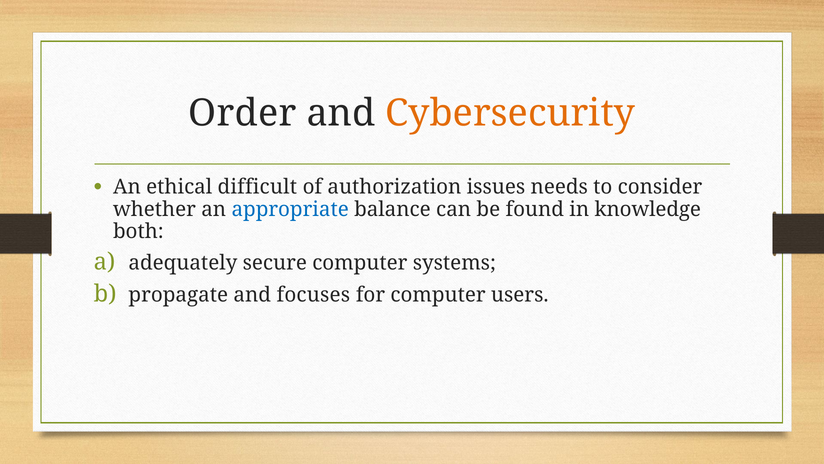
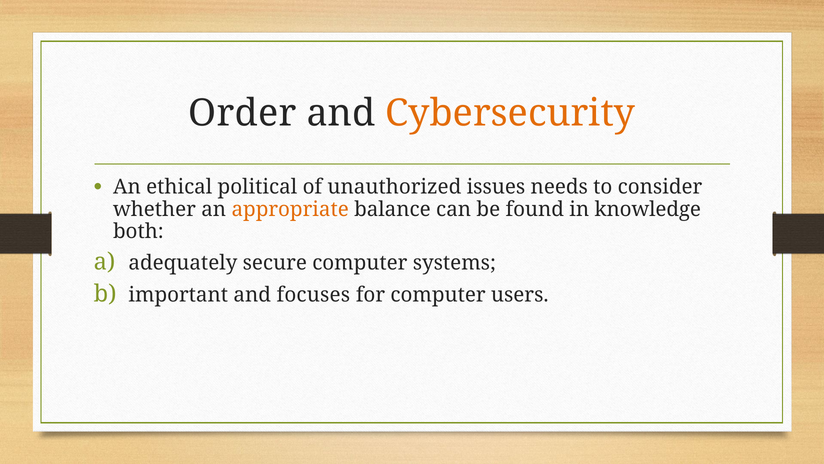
difficult: difficult -> political (257, 187)
authorization: authorization -> unauthorized (394, 187)
appropriate colour: blue -> orange (290, 209)
propagate: propagate -> important (178, 294)
